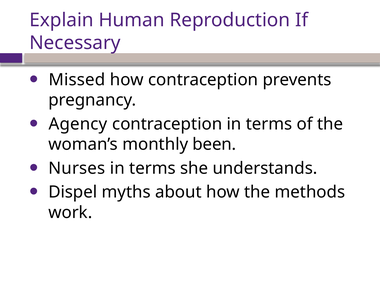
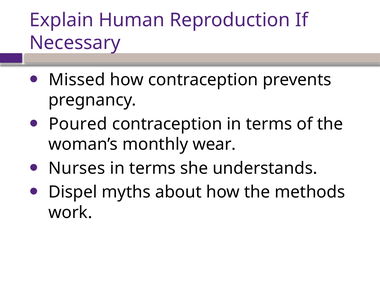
Agency: Agency -> Poured (78, 124)
been: been -> wear (214, 144)
